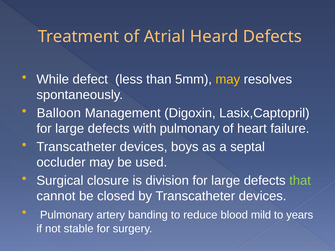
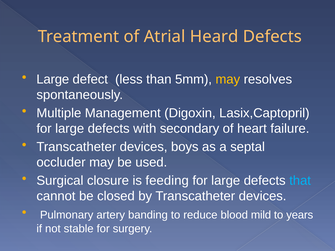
While: While -> Large (53, 79)
Balloon: Balloon -> Multiple (59, 113)
with pulmonary: pulmonary -> secondary (190, 129)
division: division -> feeding (167, 181)
that colour: light green -> light blue (300, 181)
